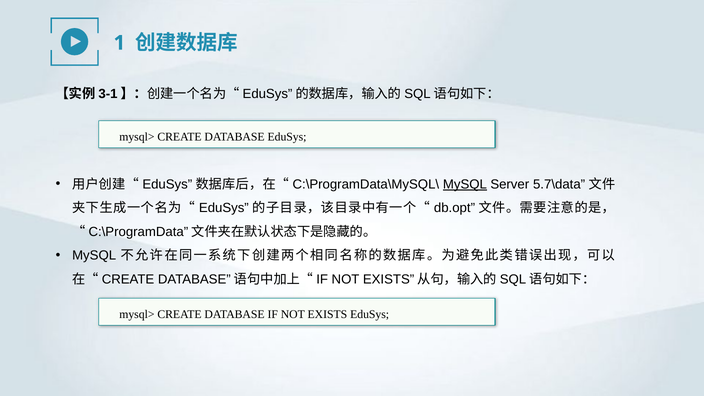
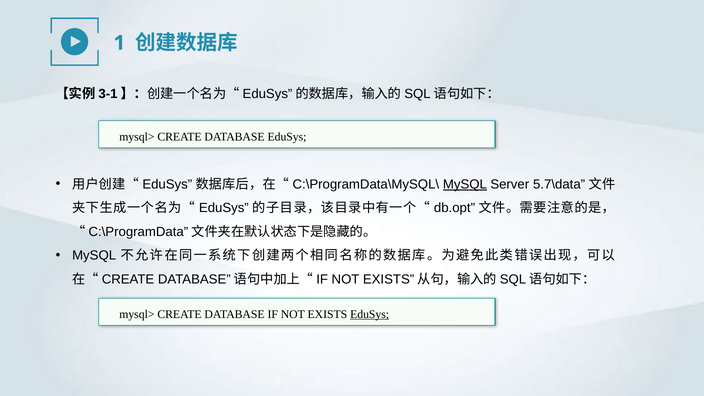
EduSys underline: none -> present (370, 314)
